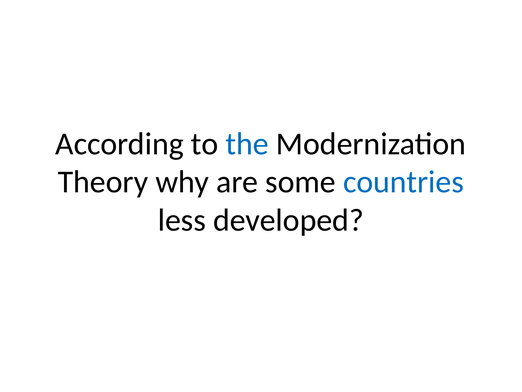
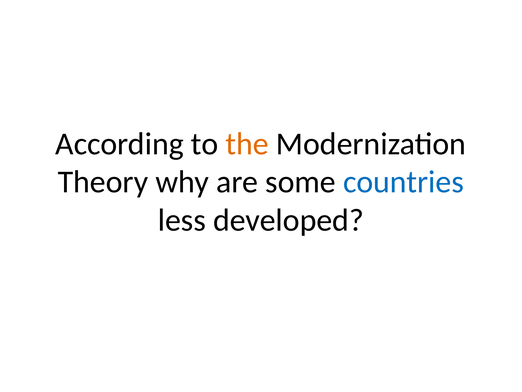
the colour: blue -> orange (247, 144)
